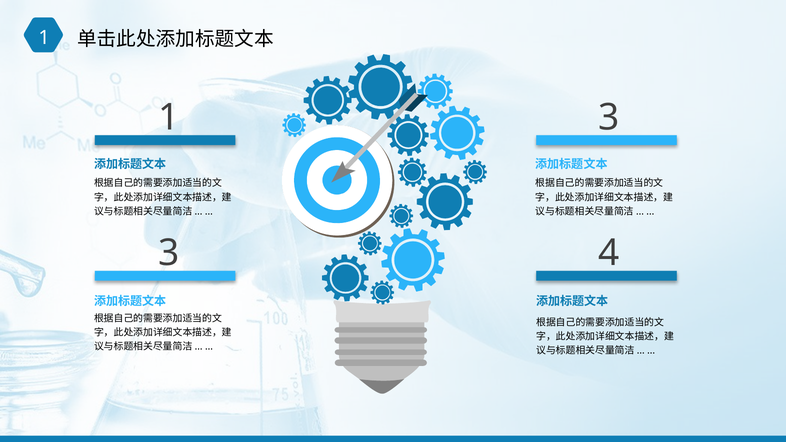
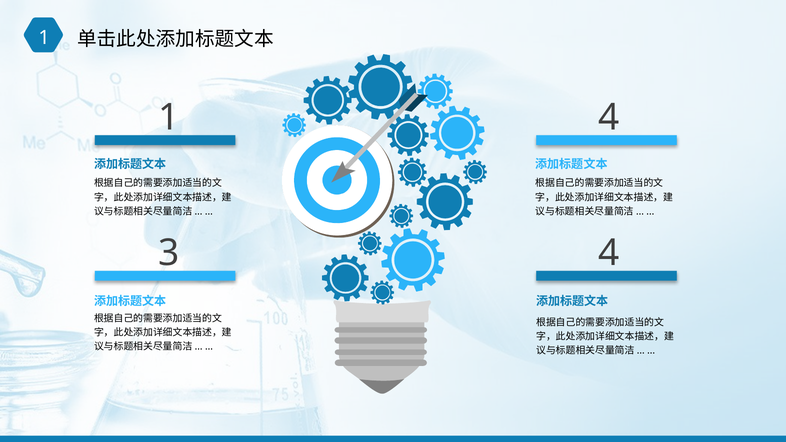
1 3: 3 -> 4 (609, 118)
